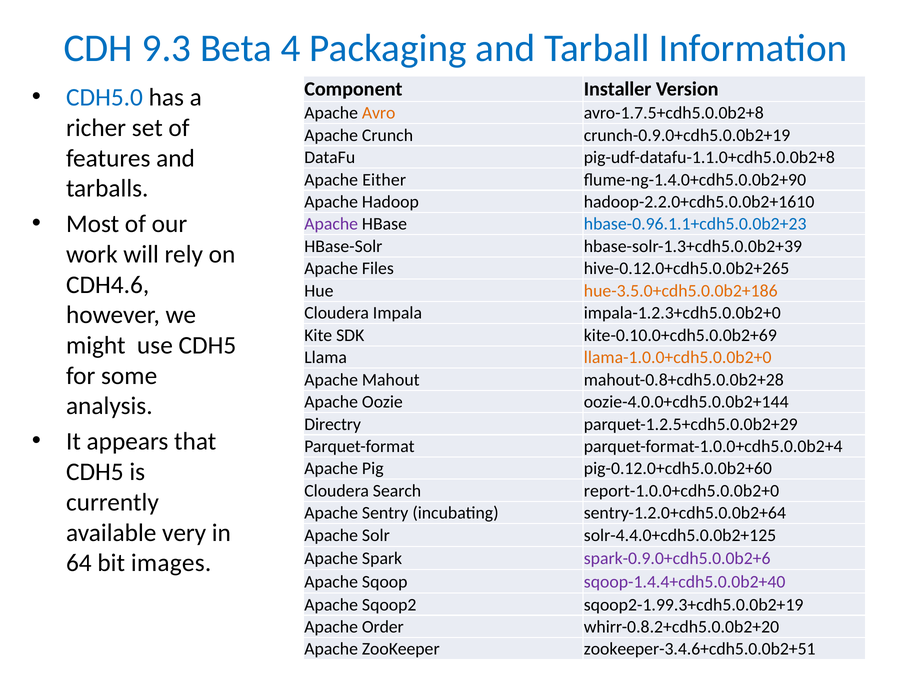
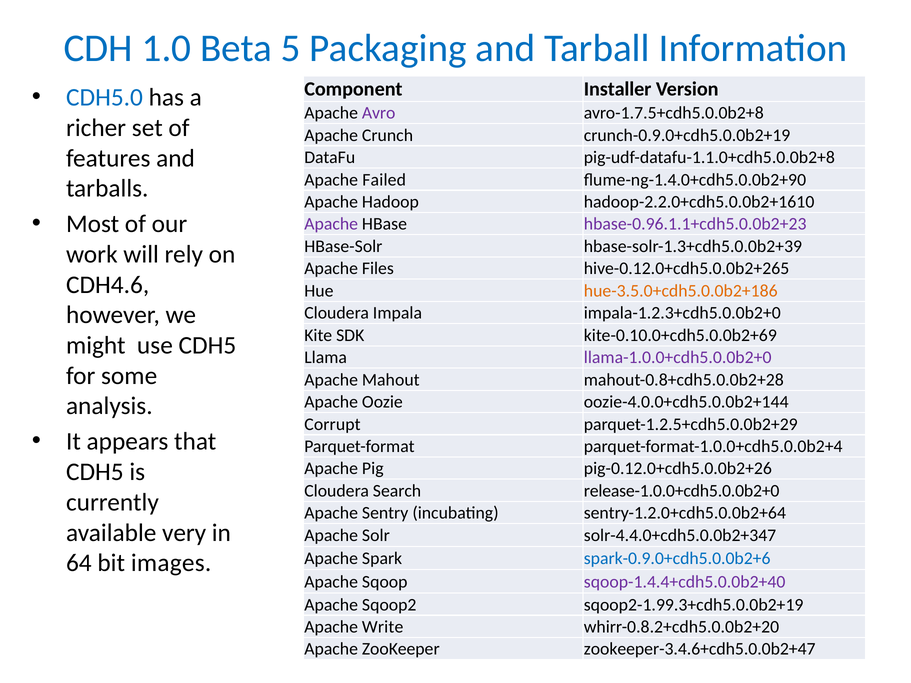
9.3: 9.3 -> 1.0 (166, 48)
4: 4 -> 5 (291, 48)
Avro colour: orange -> purple (379, 113)
Either: Either -> Failed (384, 180)
hbase-0.96.1.1+cdh5.0.0b2+23 colour: blue -> purple (695, 224)
llama-1.0.0+cdh5.0.0b2+0 colour: orange -> purple (678, 358)
Directry: Directry -> Corrupt (332, 424)
pig-0.12.0+cdh5.0.0b2+60: pig-0.12.0+cdh5.0.0b2+60 -> pig-0.12.0+cdh5.0.0b2+26 (678, 469)
report-1.0.0+cdh5.0.0b2+0: report-1.0.0+cdh5.0.0b2+0 -> release-1.0.0+cdh5.0.0b2+0 (682, 491)
solr-4.4.0+cdh5.0.0b2+125: solr-4.4.0+cdh5.0.0b2+125 -> solr-4.4.0+cdh5.0.0b2+347 (680, 536)
spark-0.9.0+cdh5.0.0b2+6 colour: purple -> blue (677, 559)
Order: Order -> Write (383, 627)
zookeeper-3.4.6+cdh5.0.0b2+51: zookeeper-3.4.6+cdh5.0.0b2+51 -> zookeeper-3.4.6+cdh5.0.0b2+47 (700, 649)
